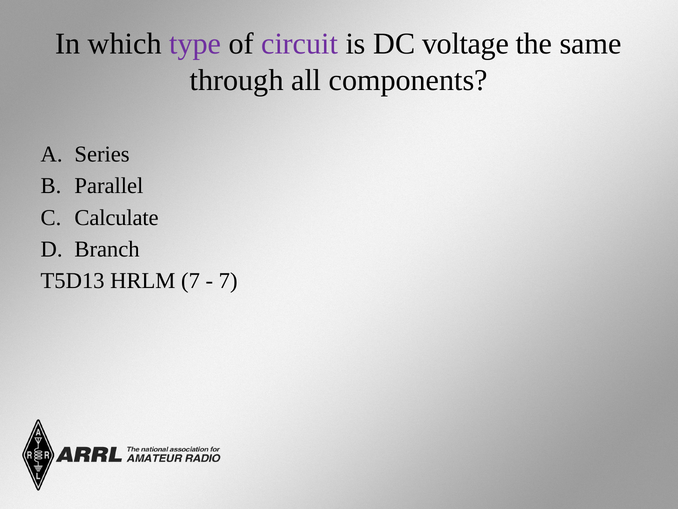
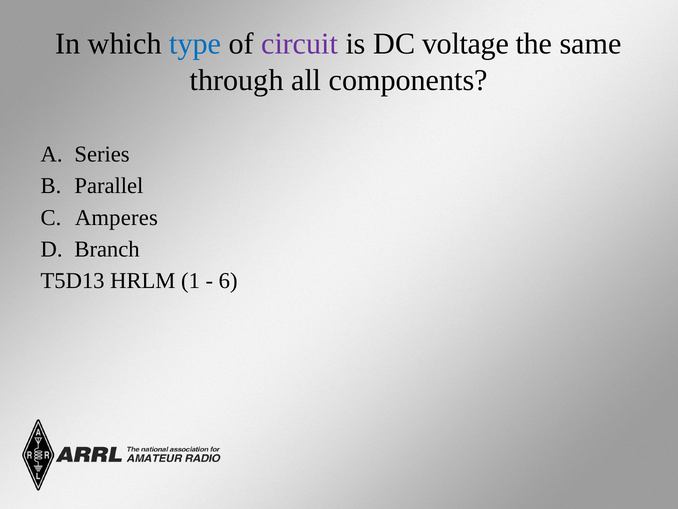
type colour: purple -> blue (195, 44)
Calculate: Calculate -> Amperes (116, 217)
HRLM 7: 7 -> 1 (191, 281)
7: 7 -> 6 (228, 281)
